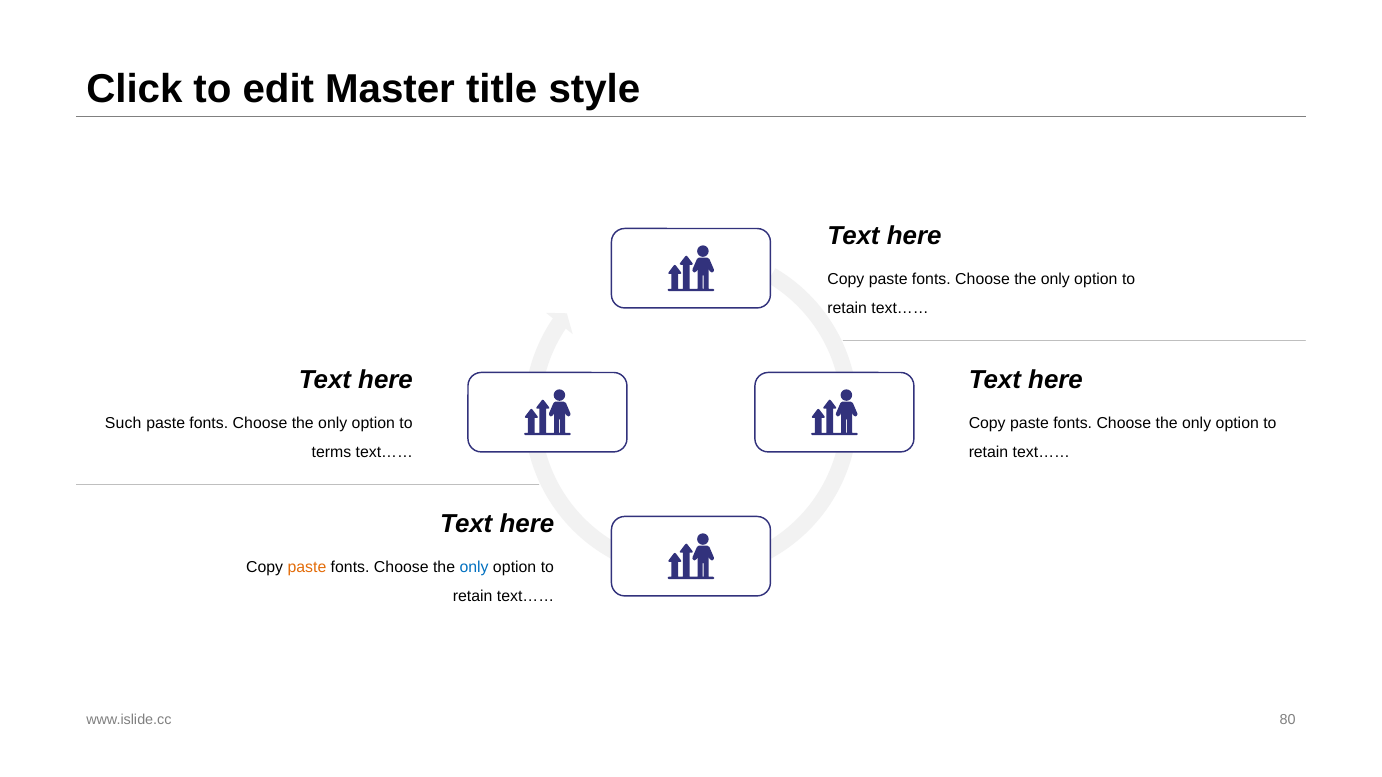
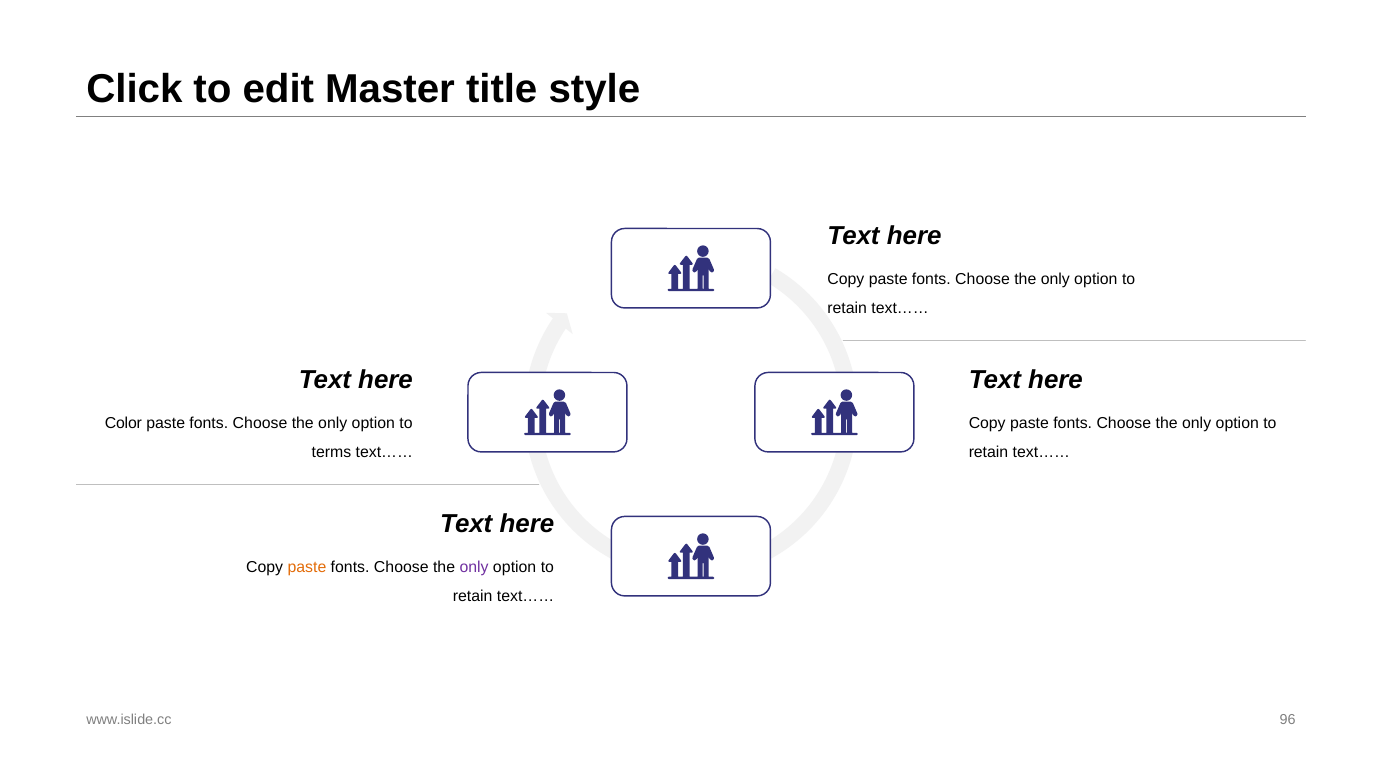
Such: Such -> Color (123, 424)
only colour: blue -> purple (474, 568)
80: 80 -> 96 (1288, 720)
